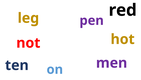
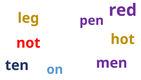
red colour: black -> purple (123, 10)
